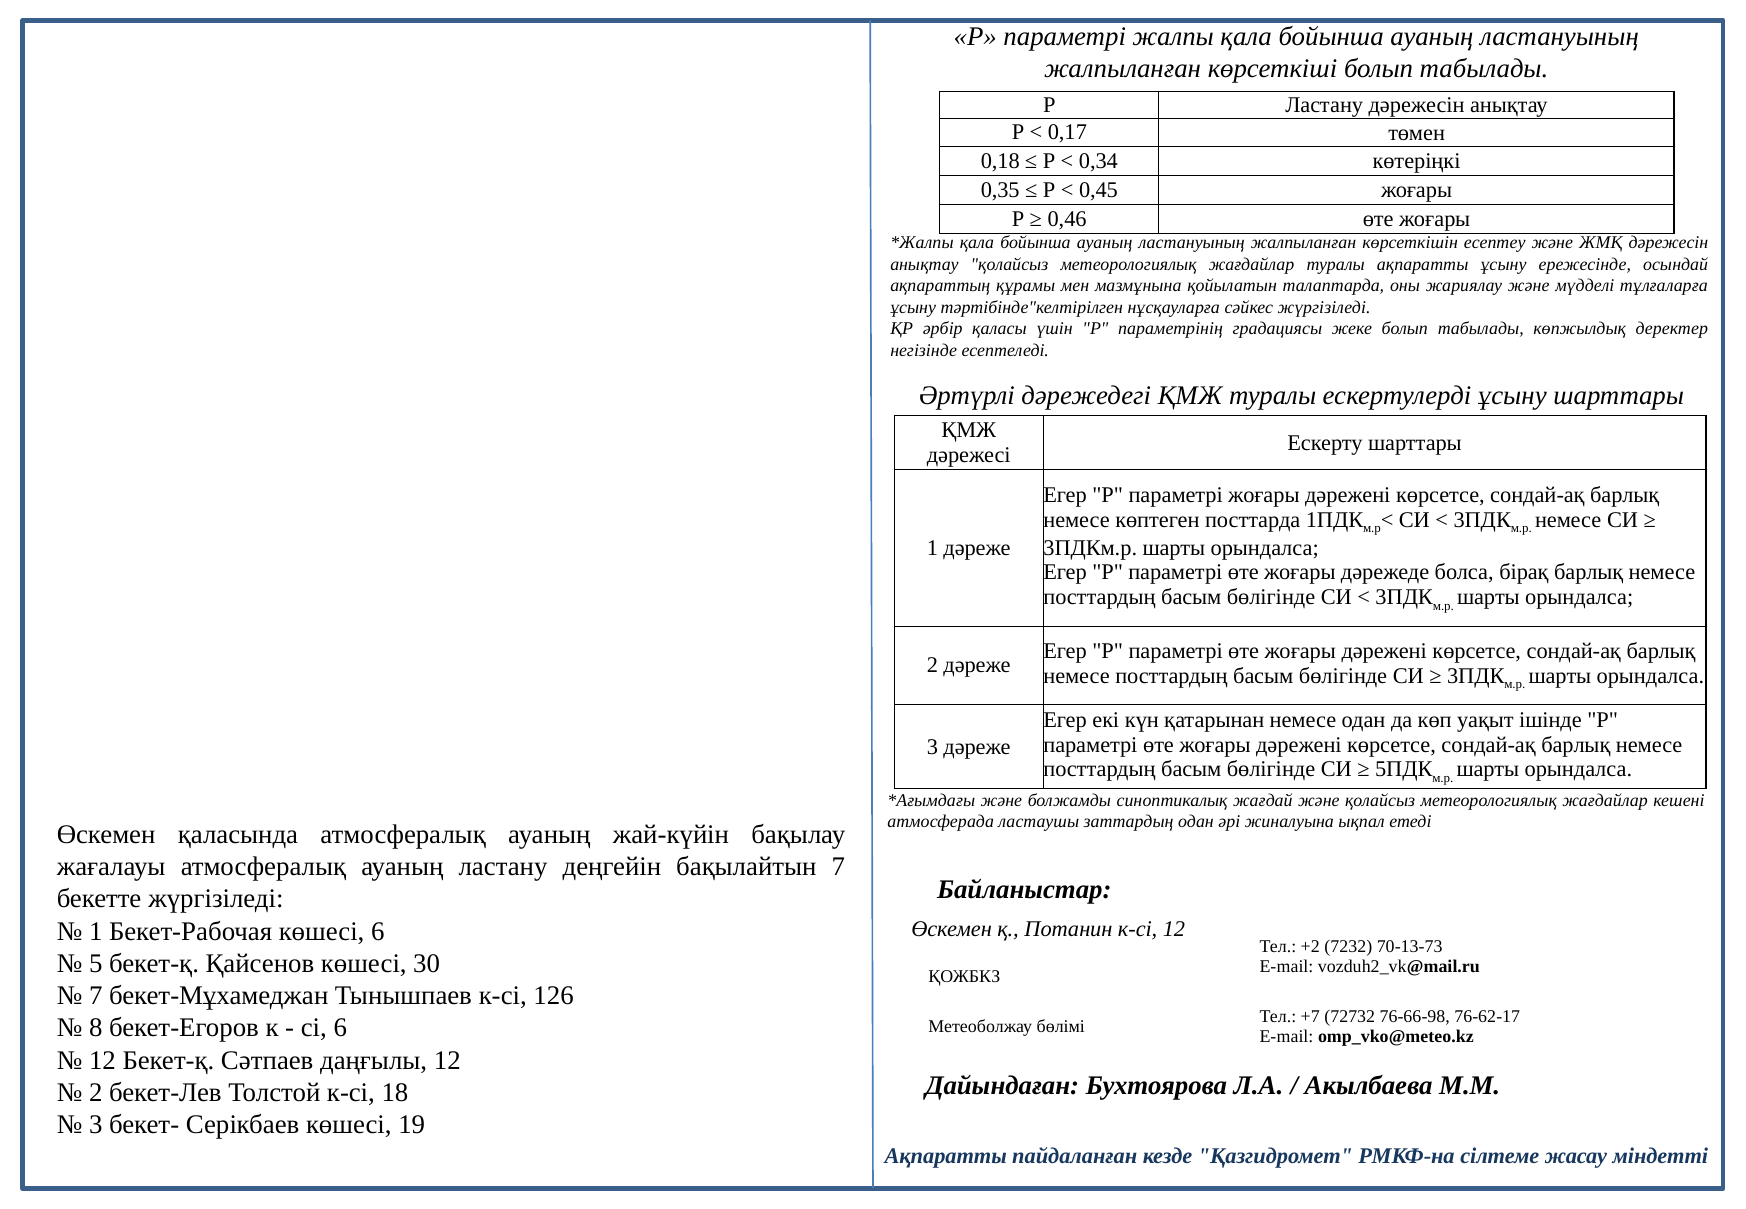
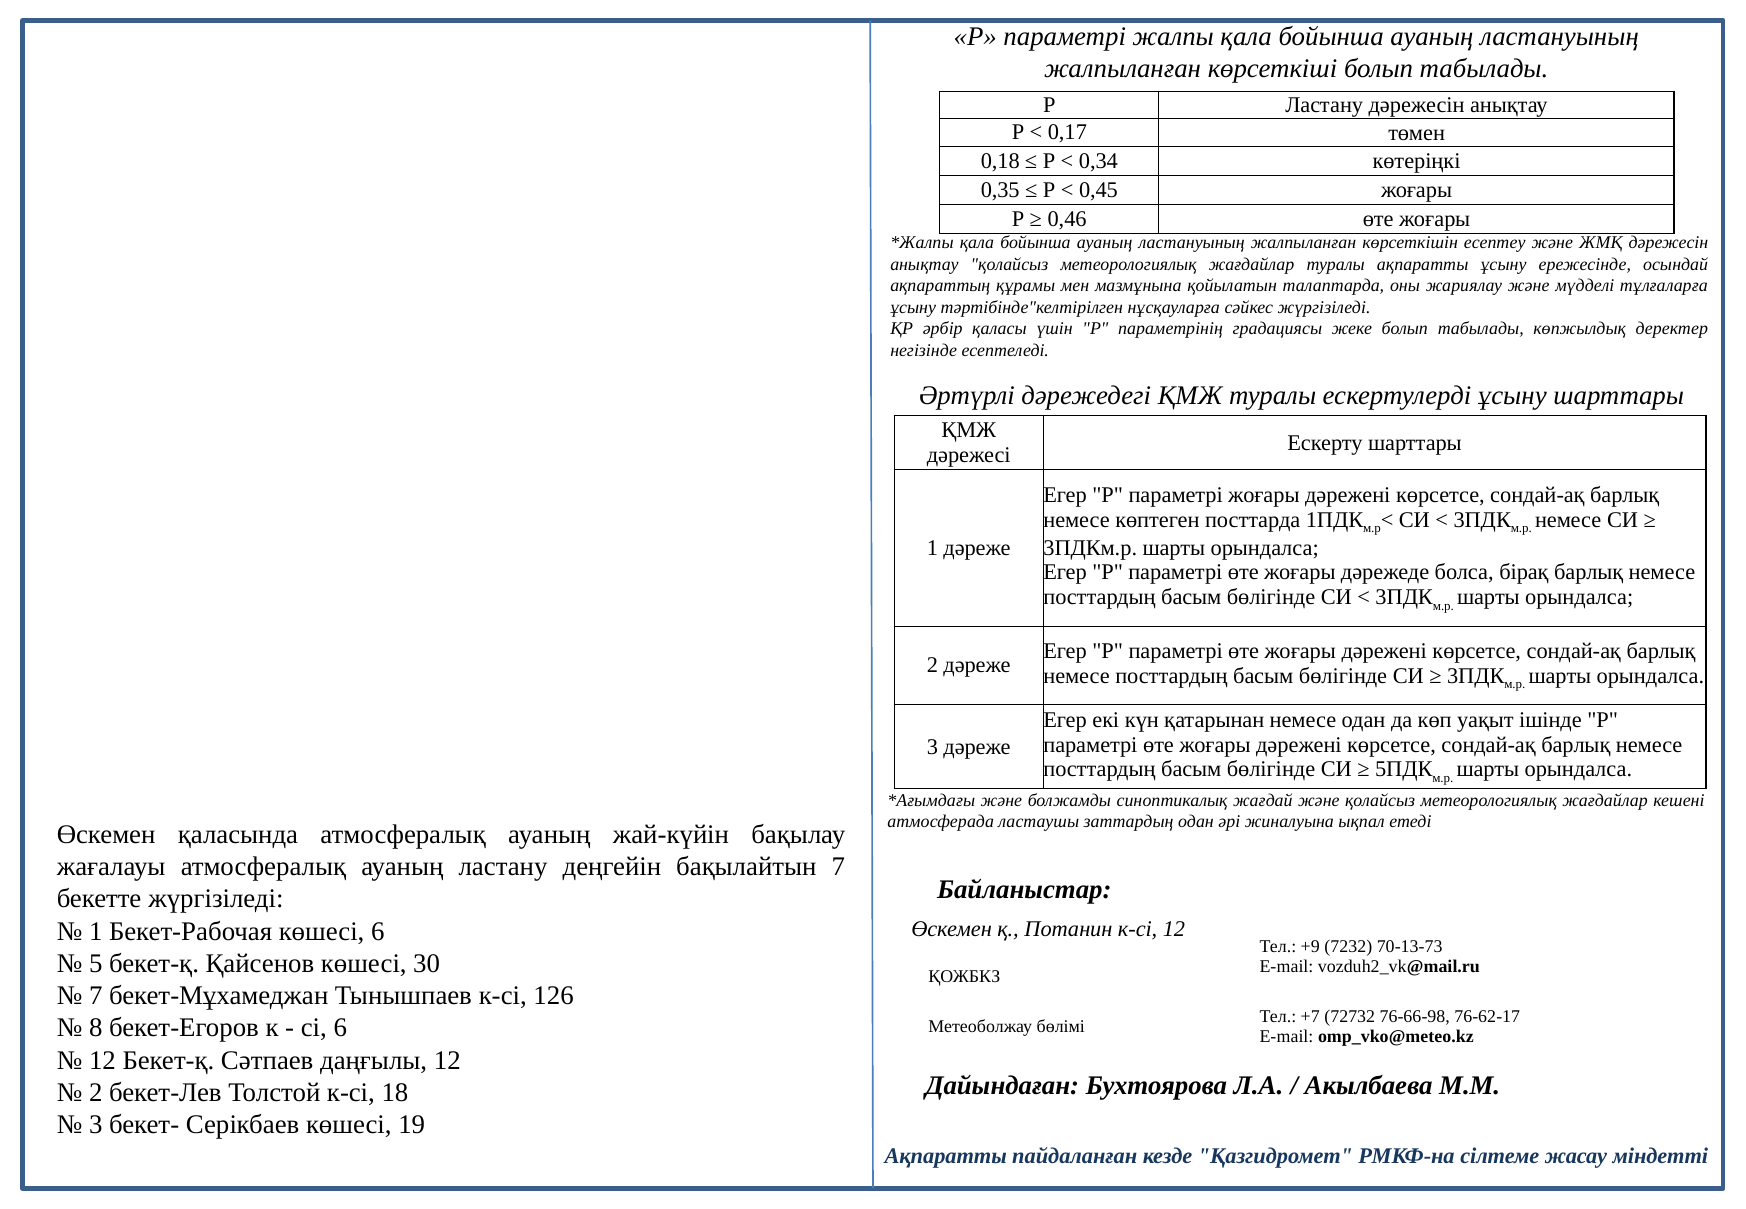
+2: +2 -> +9 (1310, 947)
